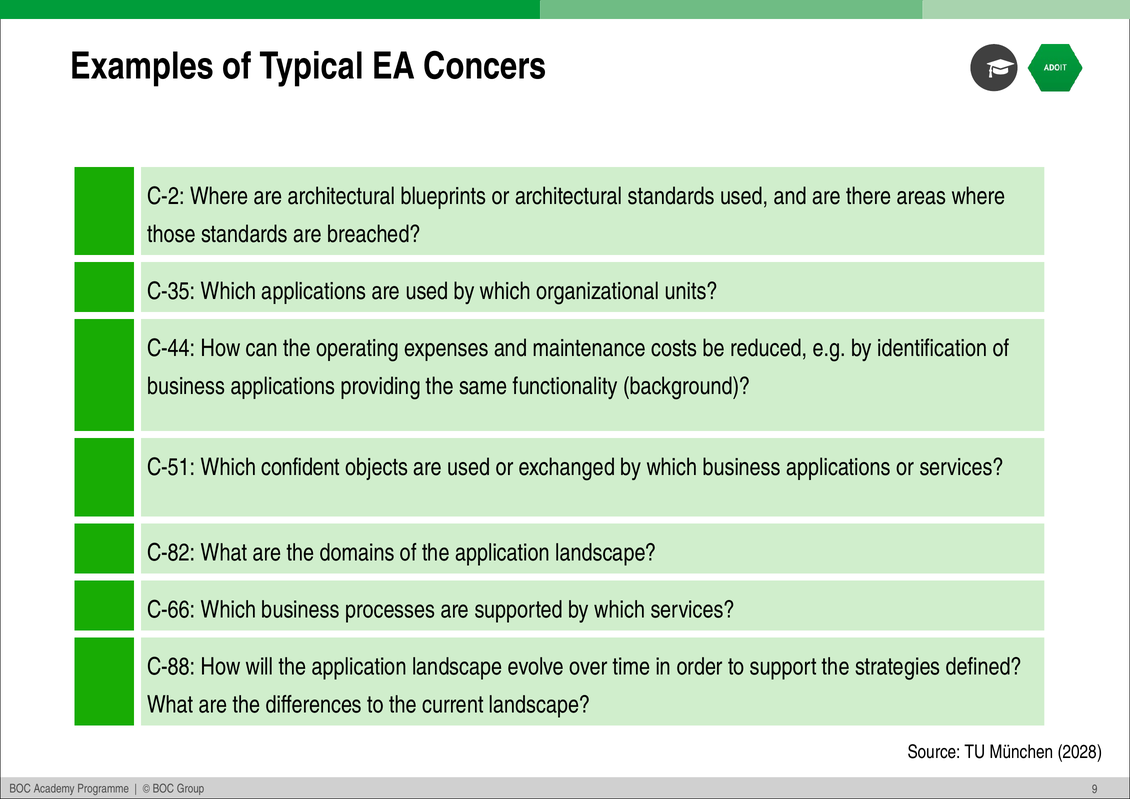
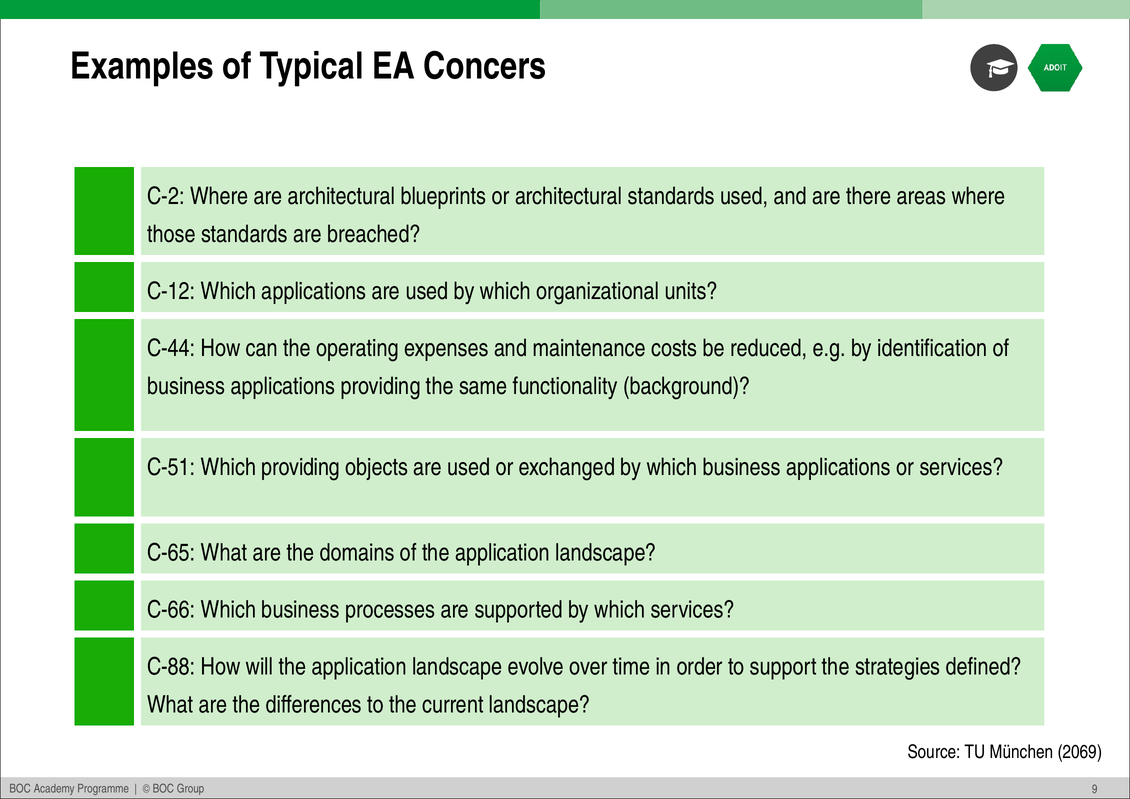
C-35: C-35 -> C-12 (171, 291)
Which confident: confident -> providing (301, 467)
C-82: C-82 -> C-65 (171, 553)
2028: 2028 -> 2069 (1080, 752)
